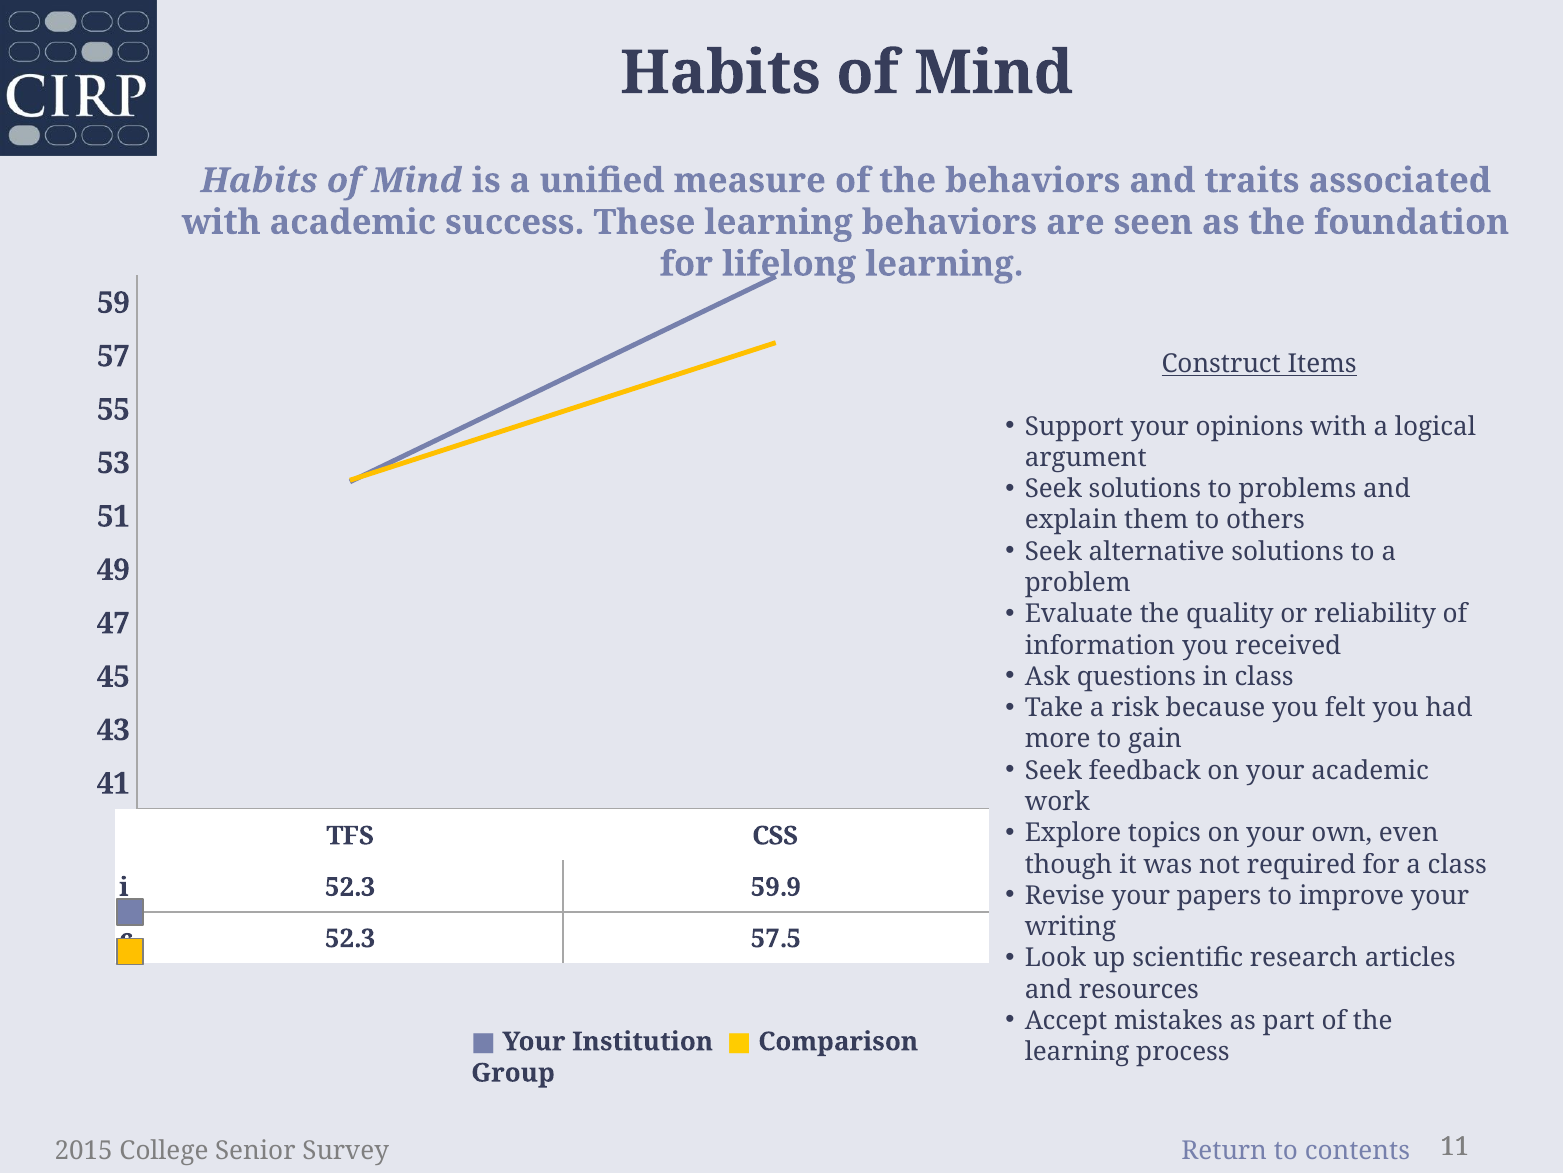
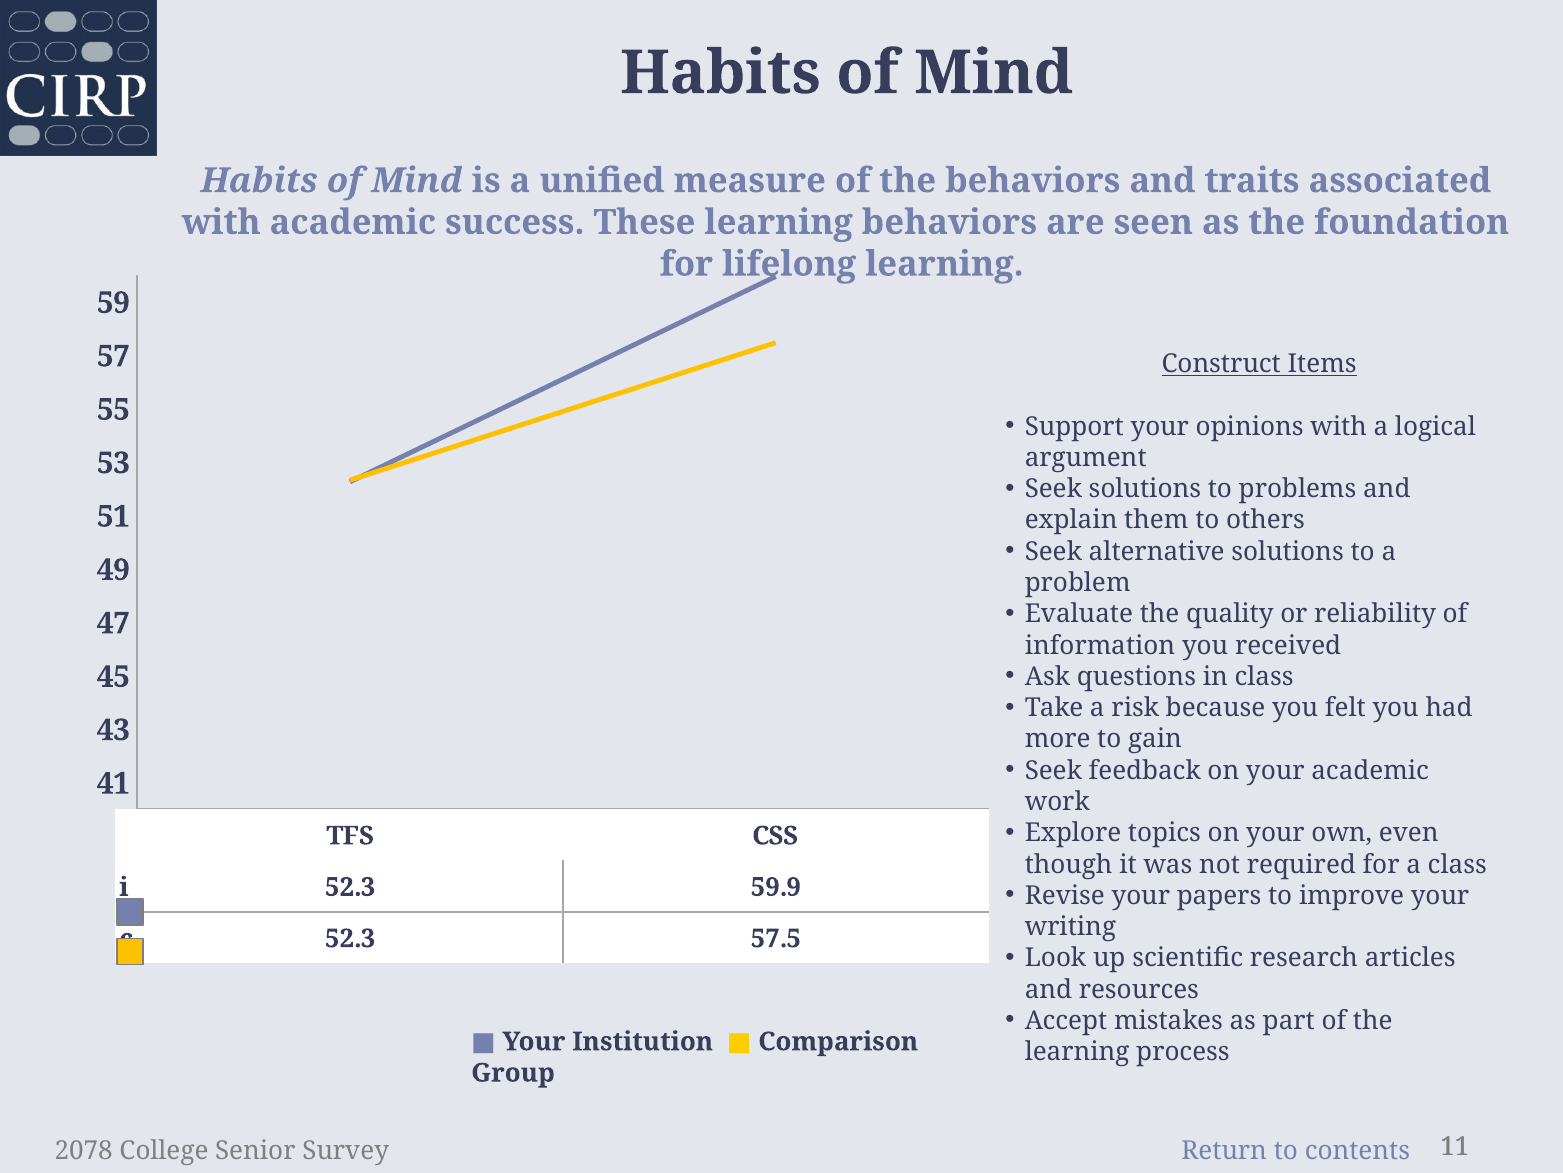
2015: 2015 -> 2078 (84, 1151)
